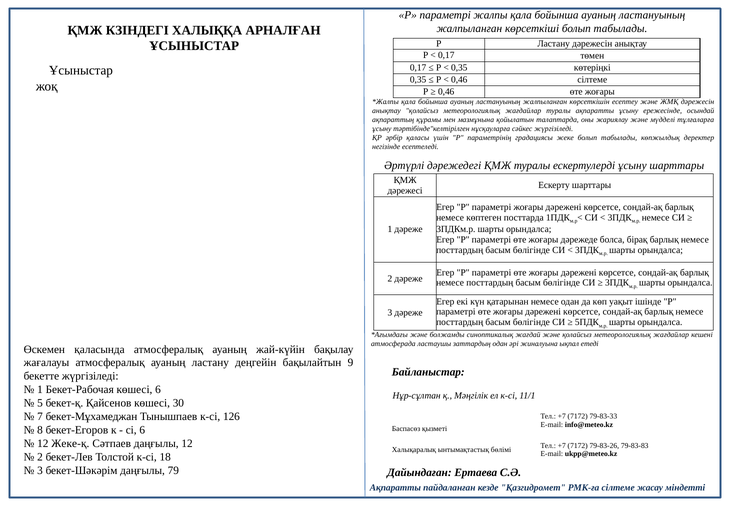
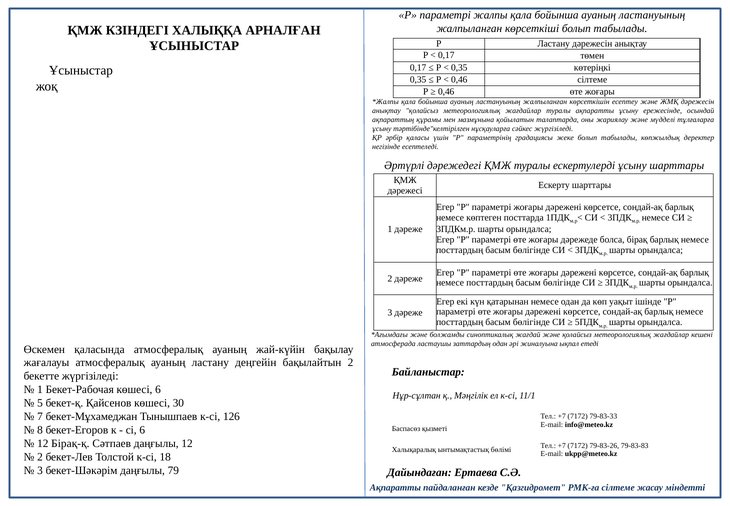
бақылайтын 9: 9 -> 2 (351, 362)
Жеке-қ: Жеке-қ -> Бірақ-қ (70, 443)
